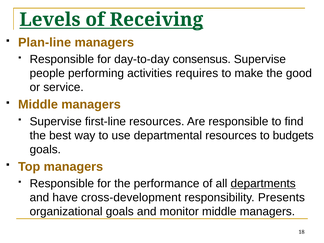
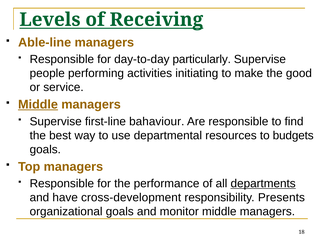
Plan-line: Plan-line -> Able-line (45, 42)
consensus: consensus -> particularly (202, 59)
requires: requires -> initiating (197, 73)
Middle underline: none -> present (38, 105)
first-line resources: resources -> bahaviour (157, 121)
